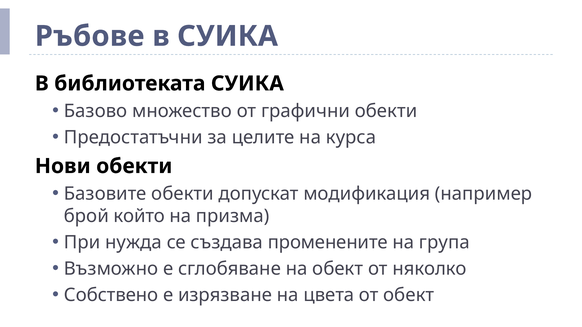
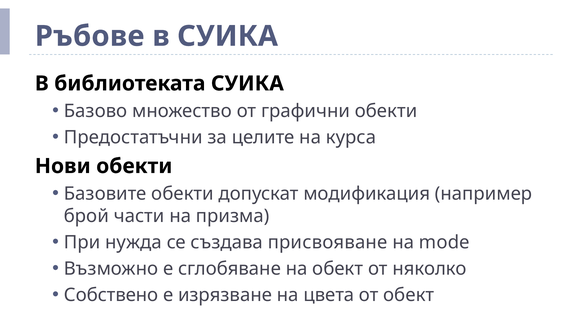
който: който -> части (139, 216)
променените: променените -> присвояване (328, 243)
група: група -> mode (444, 243)
